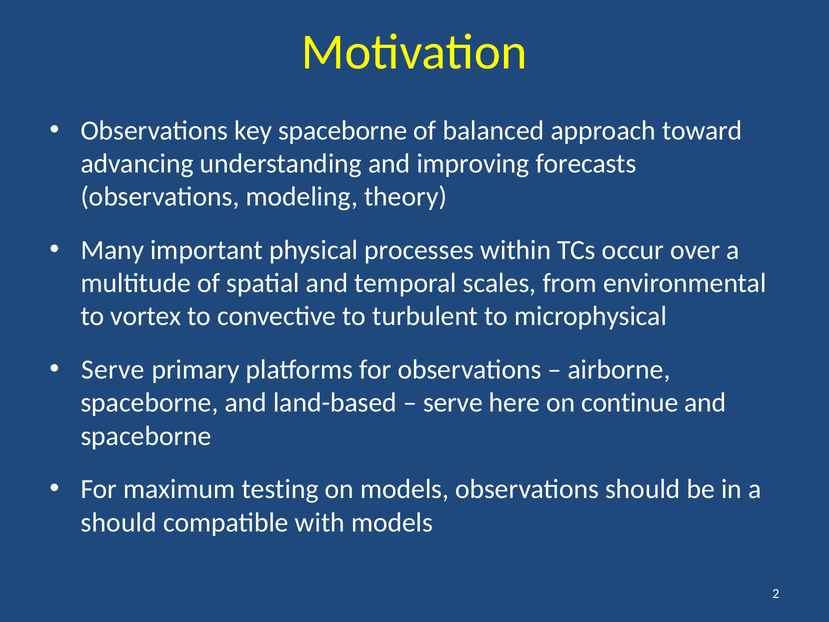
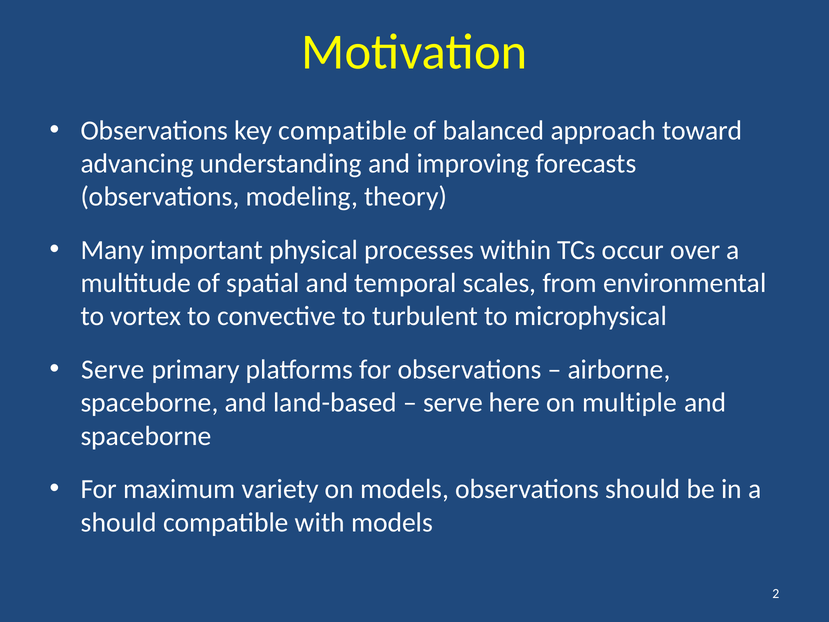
key spaceborne: spaceborne -> compatible (343, 130)
continue: continue -> multiple (630, 403)
testing: testing -> variety (280, 489)
